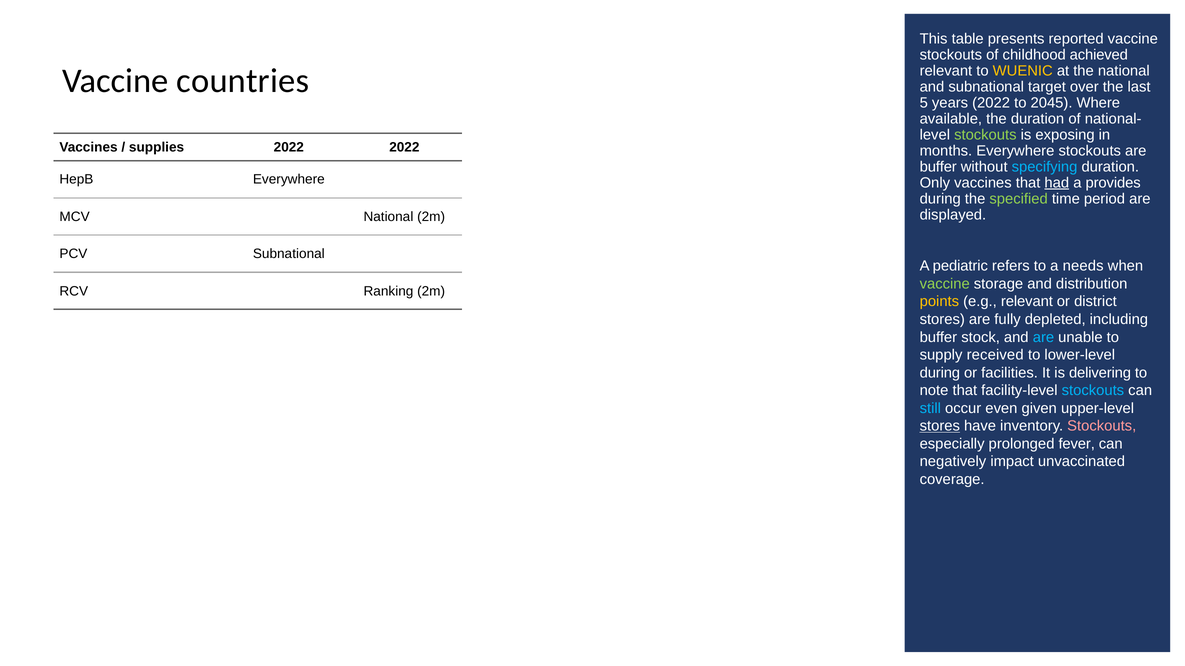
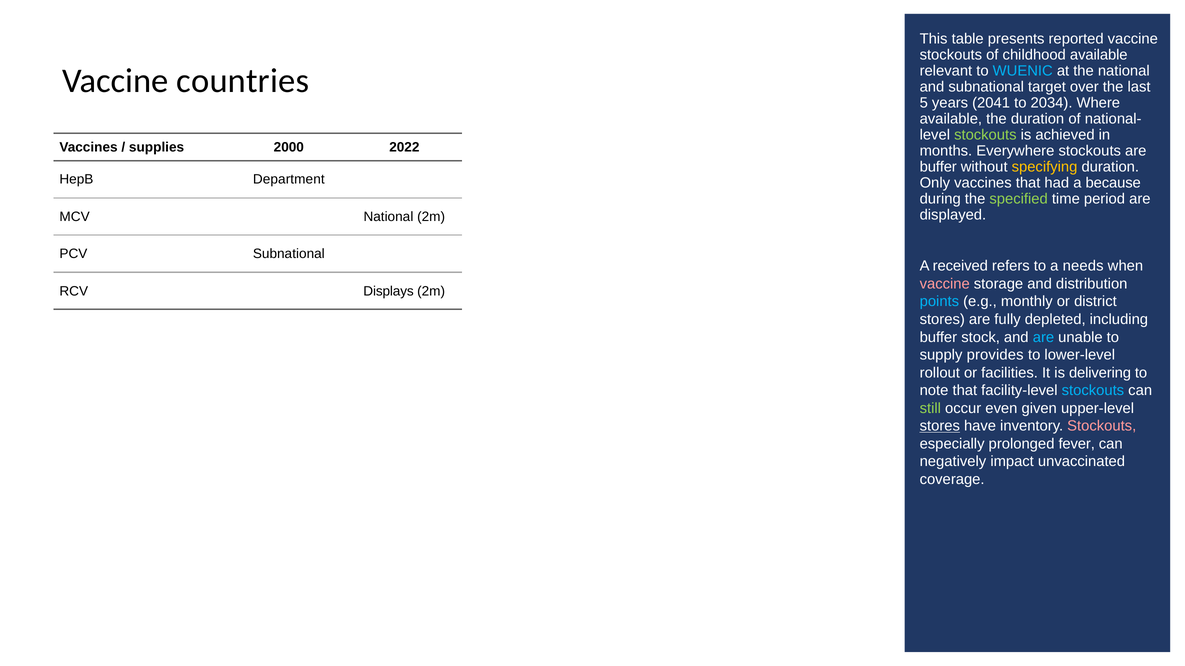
childhood achieved: achieved -> available (1099, 55)
WUENIC colour: yellow -> light blue (1023, 71)
years 2022: 2022 -> 2041 (991, 103)
2045: 2045 -> 2034 (1052, 103)
exposing: exposing -> achieved (1065, 135)
supplies 2022: 2022 -> 2000 (289, 147)
specifying colour: light blue -> yellow (1045, 167)
HepB Everywhere: Everywhere -> Department (289, 180)
had underline: present -> none (1057, 183)
provides: provides -> because (1113, 183)
pediatric: pediatric -> received (960, 266)
vaccine colour: light green -> pink (945, 284)
Ranking: Ranking -> Displays (389, 291)
points colour: yellow -> light blue (939, 302)
e.g relevant: relevant -> monthly (1027, 302)
received: received -> provides (995, 355)
during: during -> rollout (940, 373)
still colour: light blue -> light green (930, 409)
